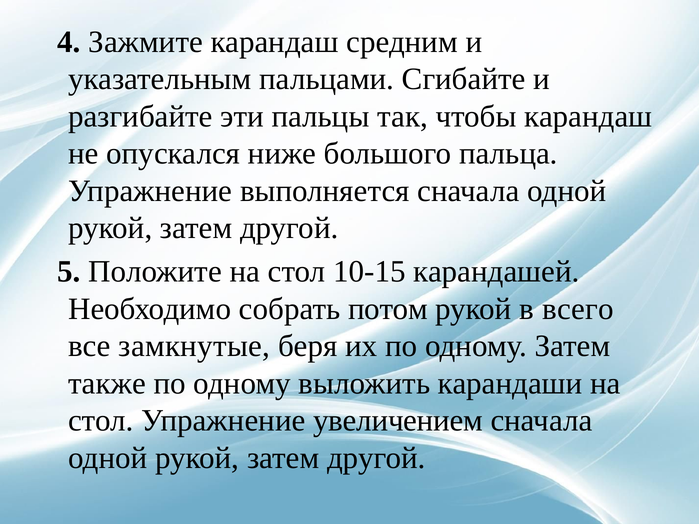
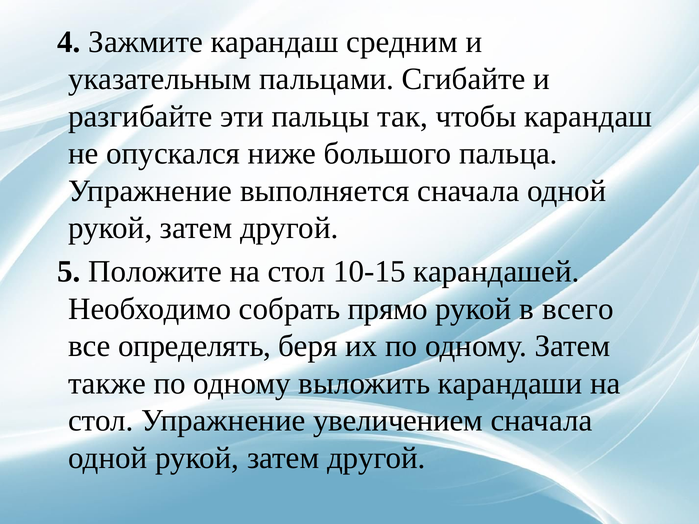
потом: потом -> прямо (388, 309)
замкнутые: замкнутые -> определять (195, 346)
